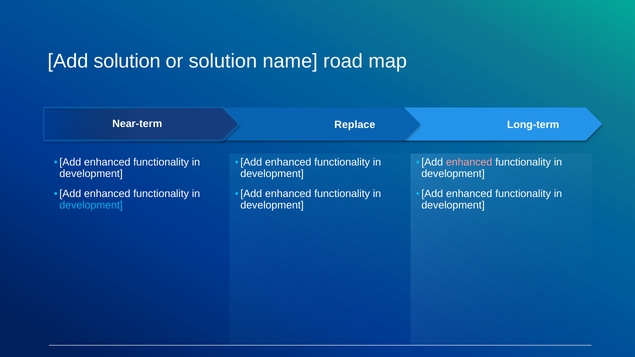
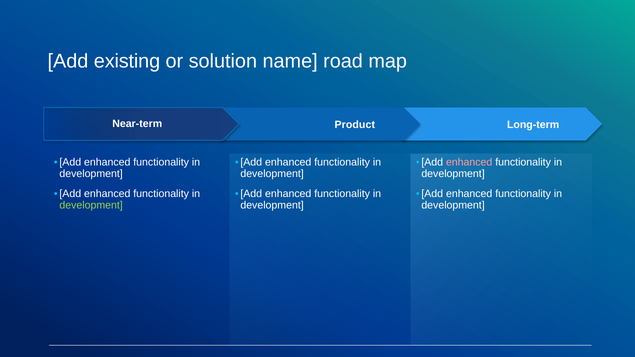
Add solution: solution -> existing (127, 61)
Replace: Replace -> Product (355, 125)
development colour: light blue -> light green (91, 206)
